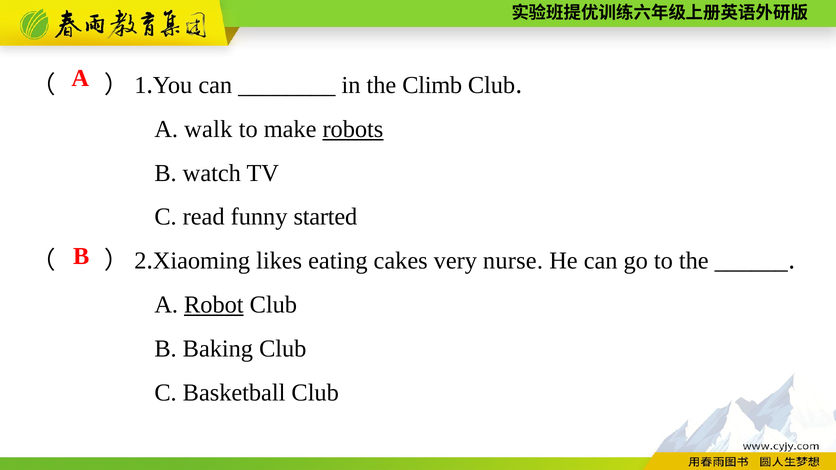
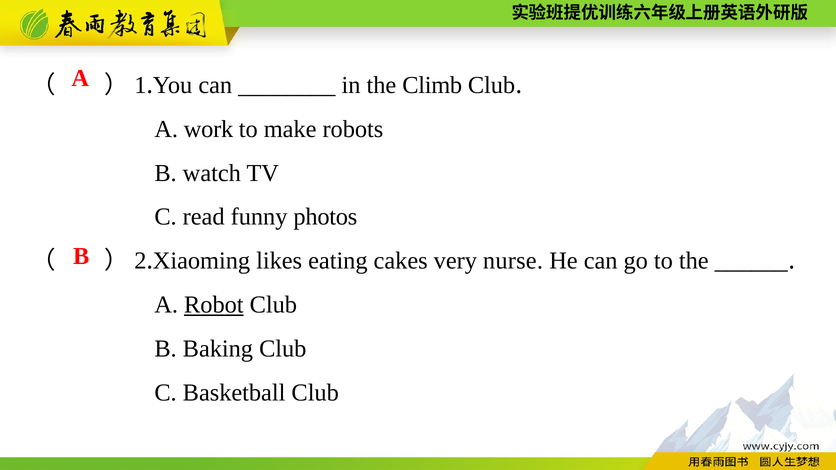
walk: walk -> work (209, 129)
robots underline: present -> none (353, 129)
started: started -> photos (325, 217)
